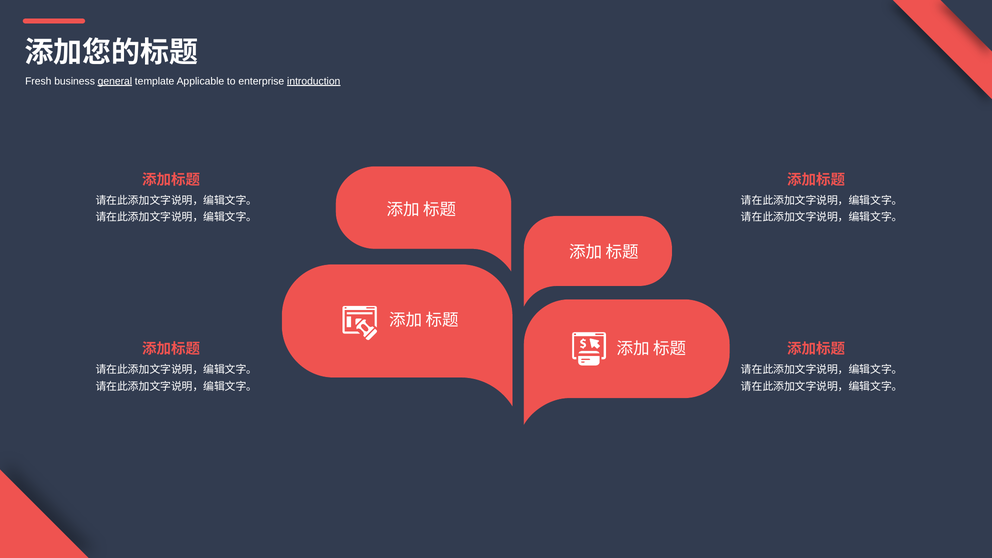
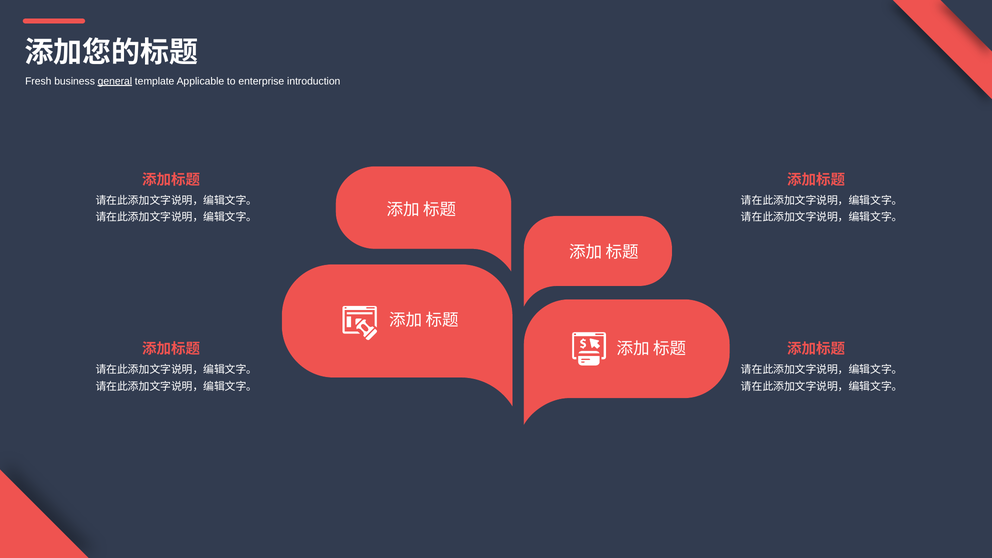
introduction underline: present -> none (314, 81)
